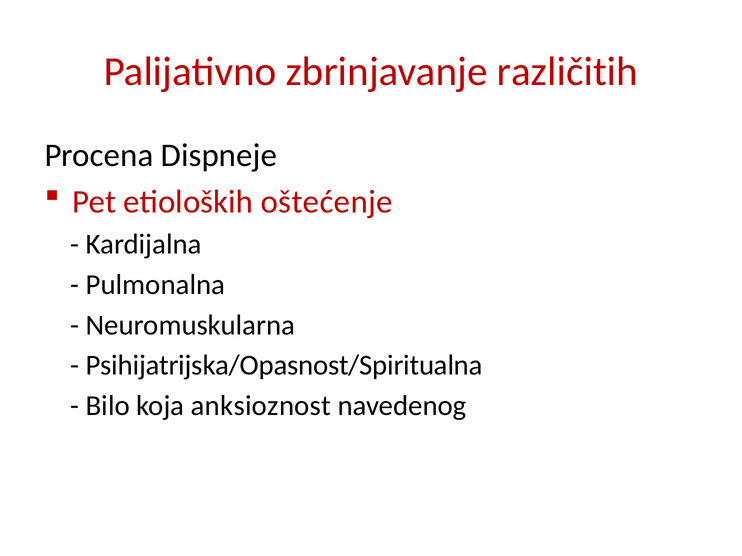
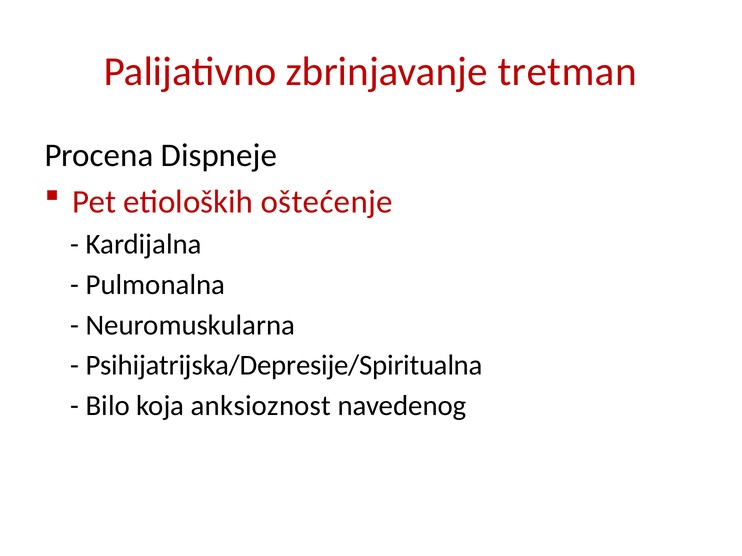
različitih: različitih -> tretman (567, 72)
Psihijatrijska/Opasnost/Spiritualna: Psihijatrijska/Opasnost/Spiritualna -> Psihijatrijska/Depresije/Spiritualna (284, 366)
